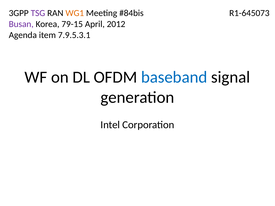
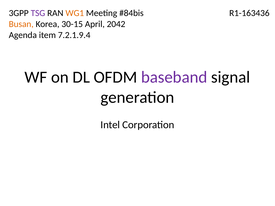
R1-645073: R1-645073 -> R1-163436 (249, 13)
Busan colour: purple -> orange (21, 24)
79-15: 79-15 -> 30-15 (72, 24)
2012: 2012 -> 2042 (116, 24)
7.9.5.3.1: 7.9.5.3.1 -> 7.2.1.9.4 (74, 35)
baseband colour: blue -> purple (174, 77)
